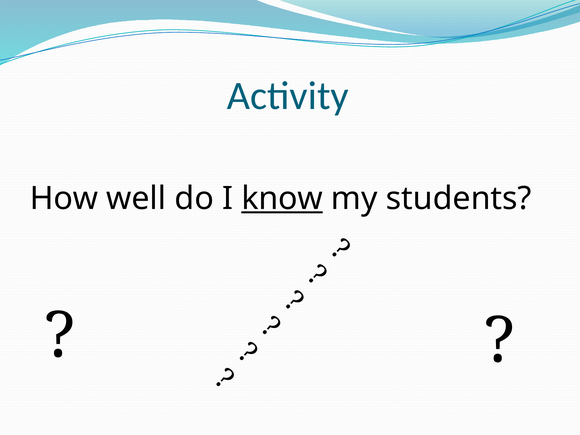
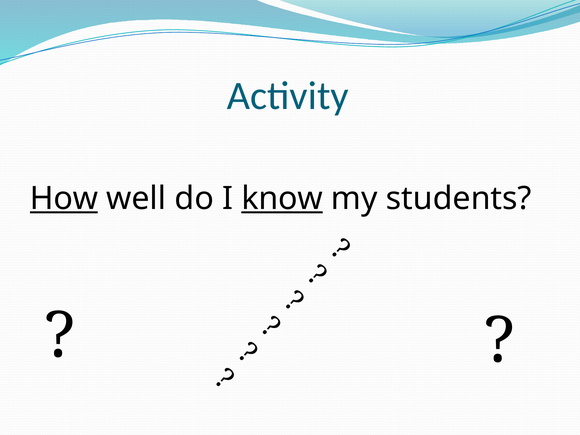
How underline: none -> present (64, 198)
